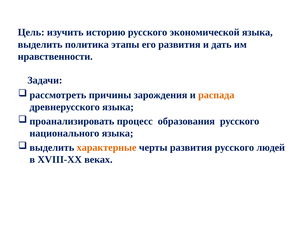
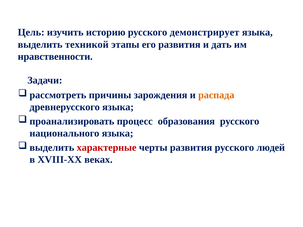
экономической: экономической -> демонстрирует (205, 32)
политика: политика -> техникой (87, 45)
характерные colour: orange -> red (107, 148)
